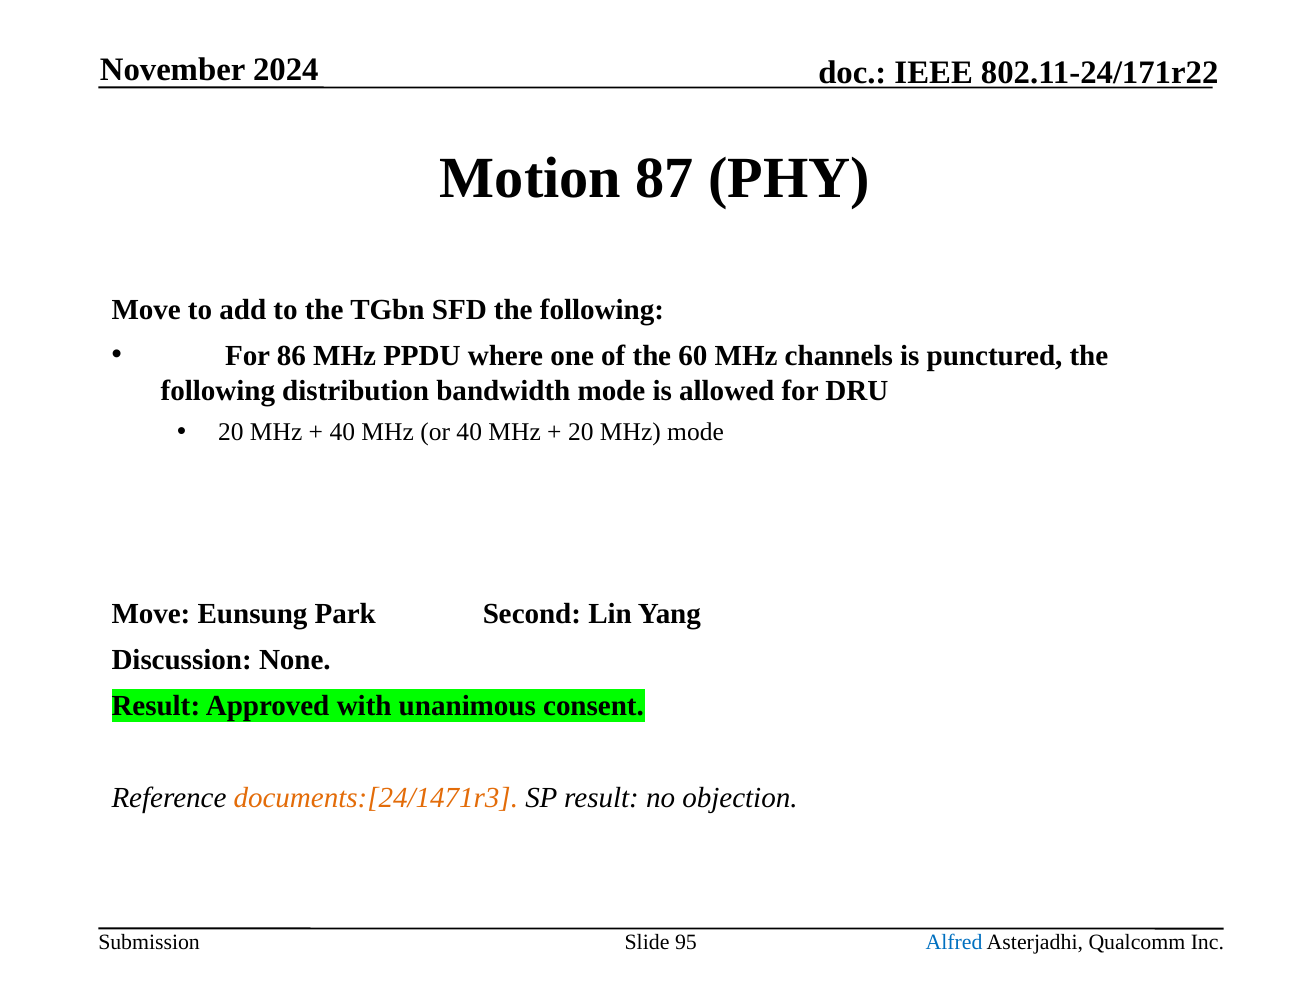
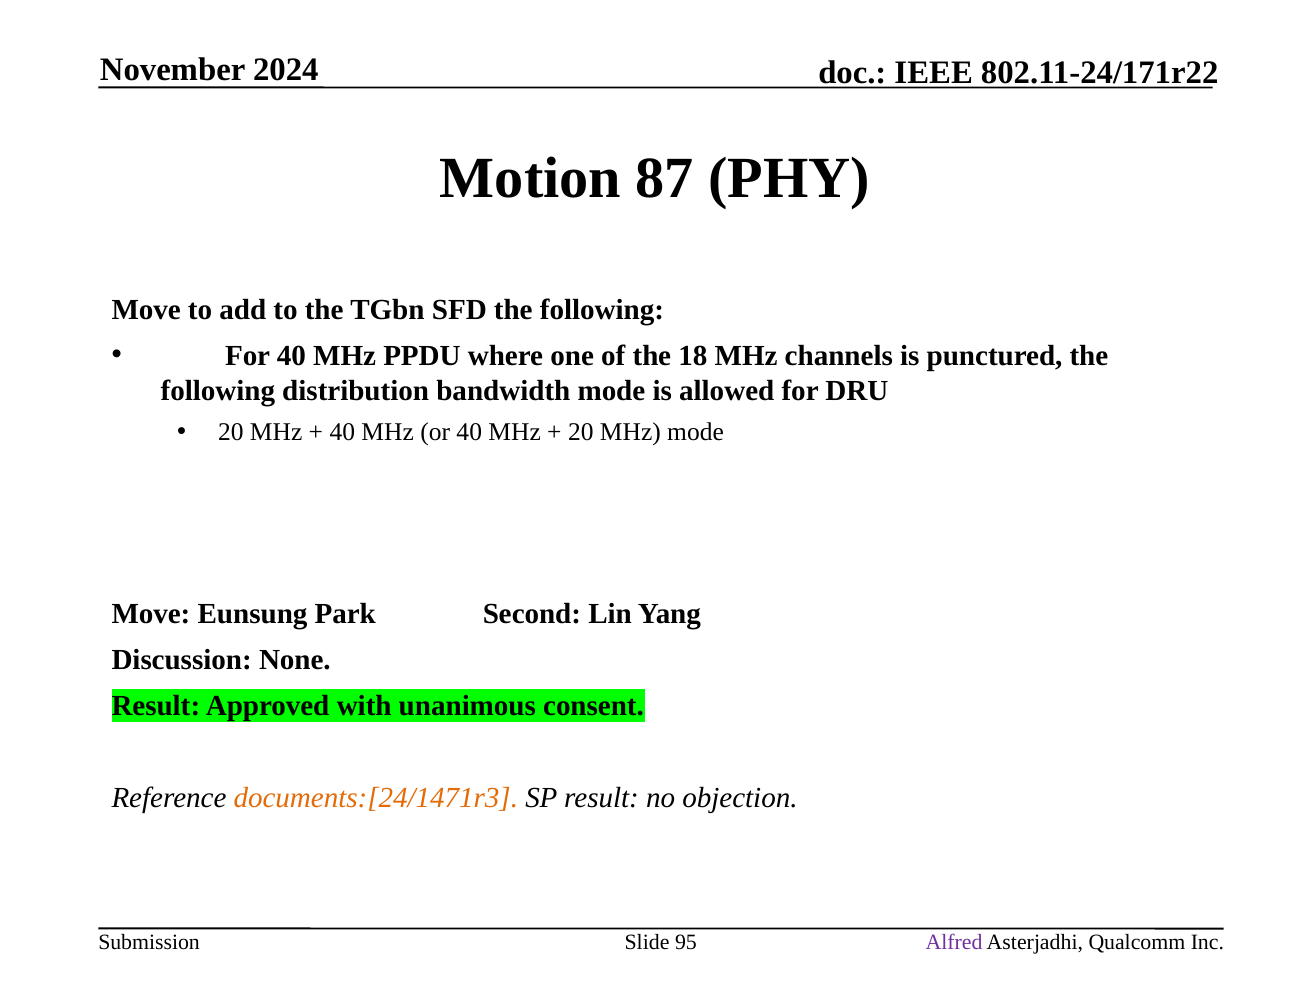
For 86: 86 -> 40 (291, 356)
60: 60 -> 18 (693, 356)
Alfred colour: blue -> purple (954, 943)
